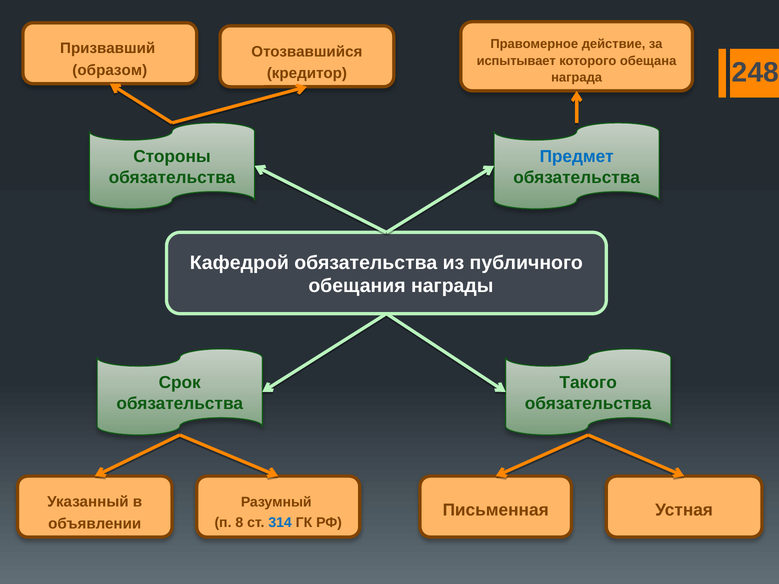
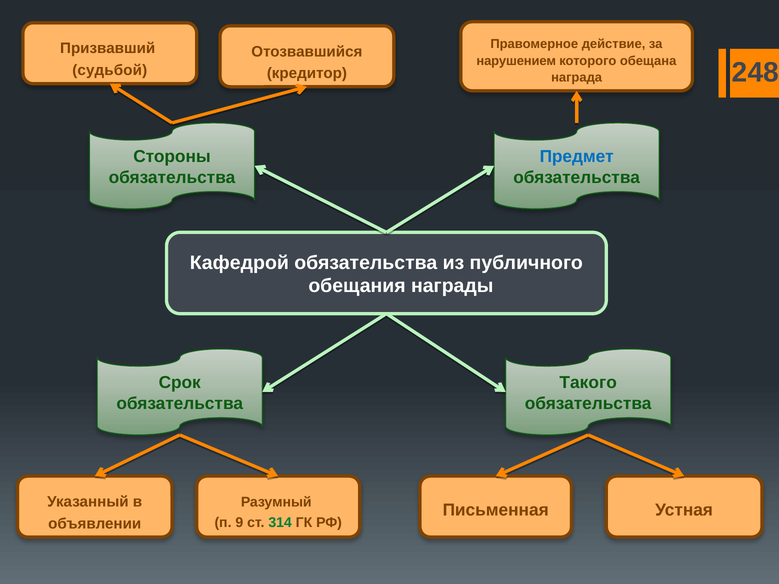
испытывает: испытывает -> нарушением (516, 61)
образом: образом -> судьбой (110, 70)
8: 8 -> 9 (239, 523)
314 colour: blue -> green (280, 523)
